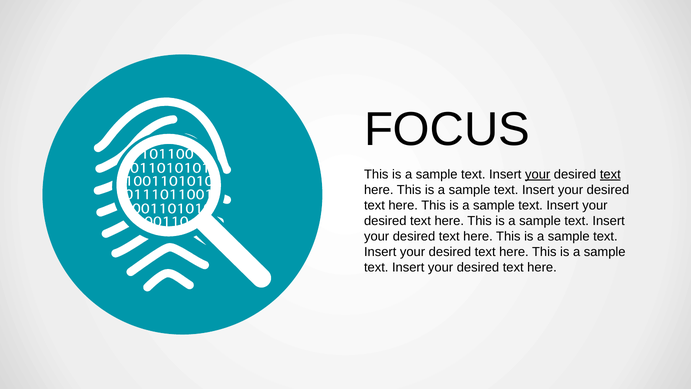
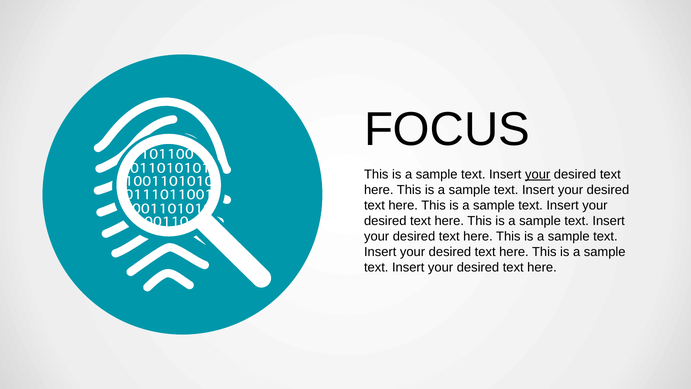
text underline: present -> none (610, 174)
